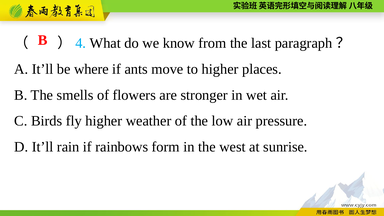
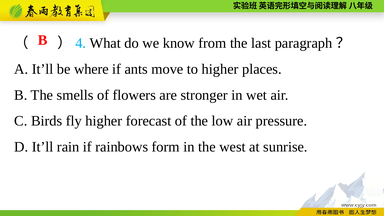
weather: weather -> forecast (149, 121)
